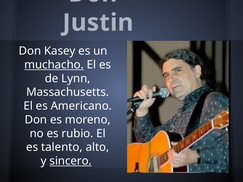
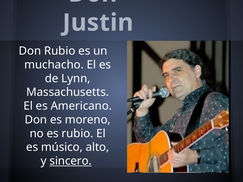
Don Kasey: Kasey -> Rubio (60, 51)
muchacho underline: present -> none (54, 65)
talento: talento -> músico (62, 147)
